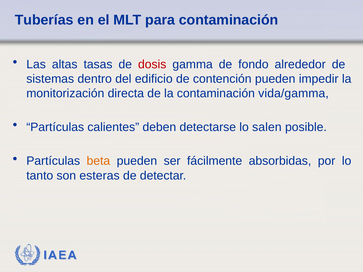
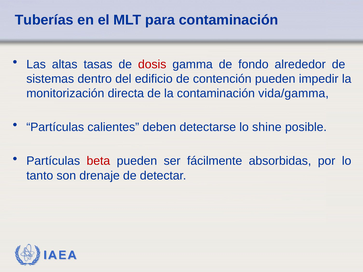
salen: salen -> shine (267, 127)
beta colour: orange -> red (98, 161)
esteras: esteras -> drenaje (100, 176)
